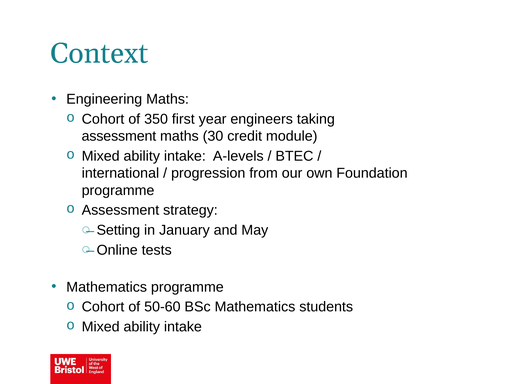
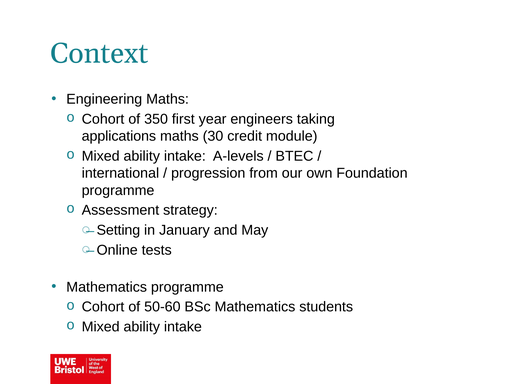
assessment: assessment -> applications (119, 136)
